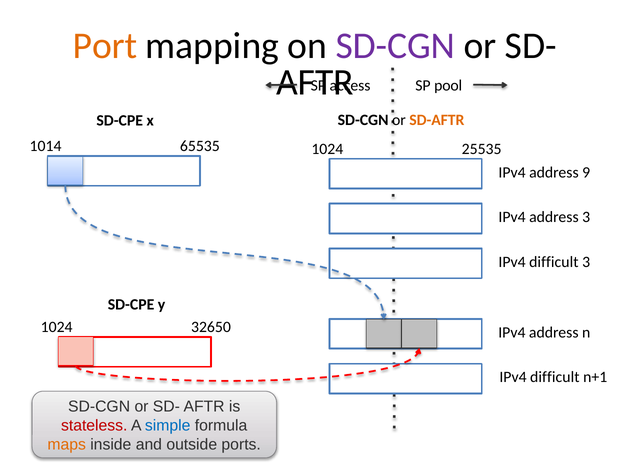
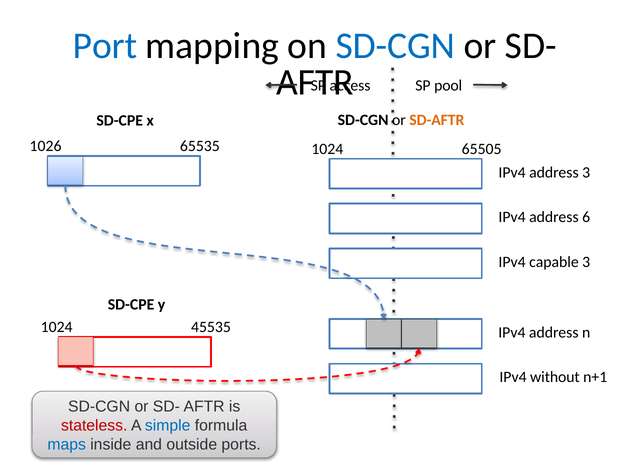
Port colour: orange -> blue (105, 46)
SD-CGN colour: purple -> blue (395, 46)
1014: 1014 -> 1026 (46, 146)
25535: 25535 -> 65505 (482, 149)
address 9: 9 -> 3 (586, 172)
address 3: 3 -> 6 (586, 217)
difficult: difficult -> capable (554, 262)
32650: 32650 -> 45535 (211, 327)
difficult: difficult -> without (555, 377)
maps colour: orange -> blue (67, 444)
